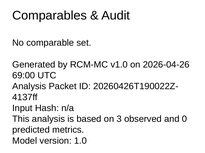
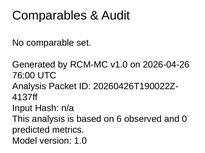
69:00: 69:00 -> 76:00 (24, 76)
3: 3 -> 6 (119, 120)
